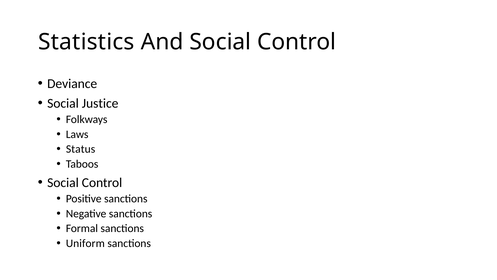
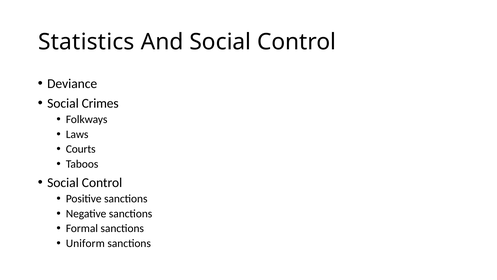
Justice: Justice -> Crimes (100, 103)
Status: Status -> Courts (81, 149)
